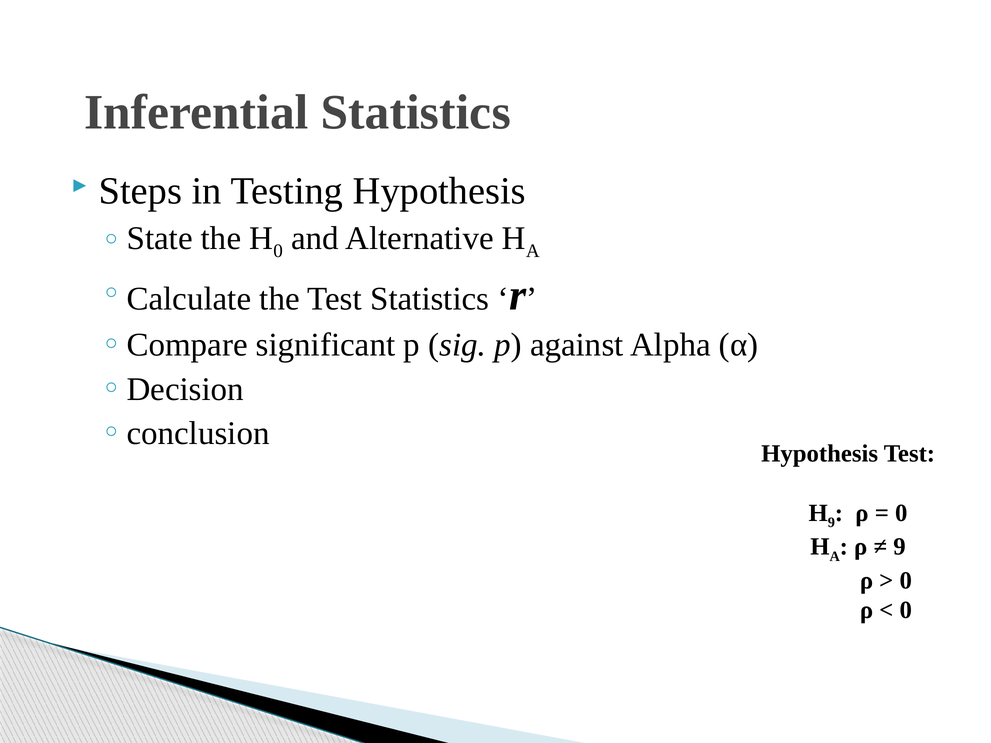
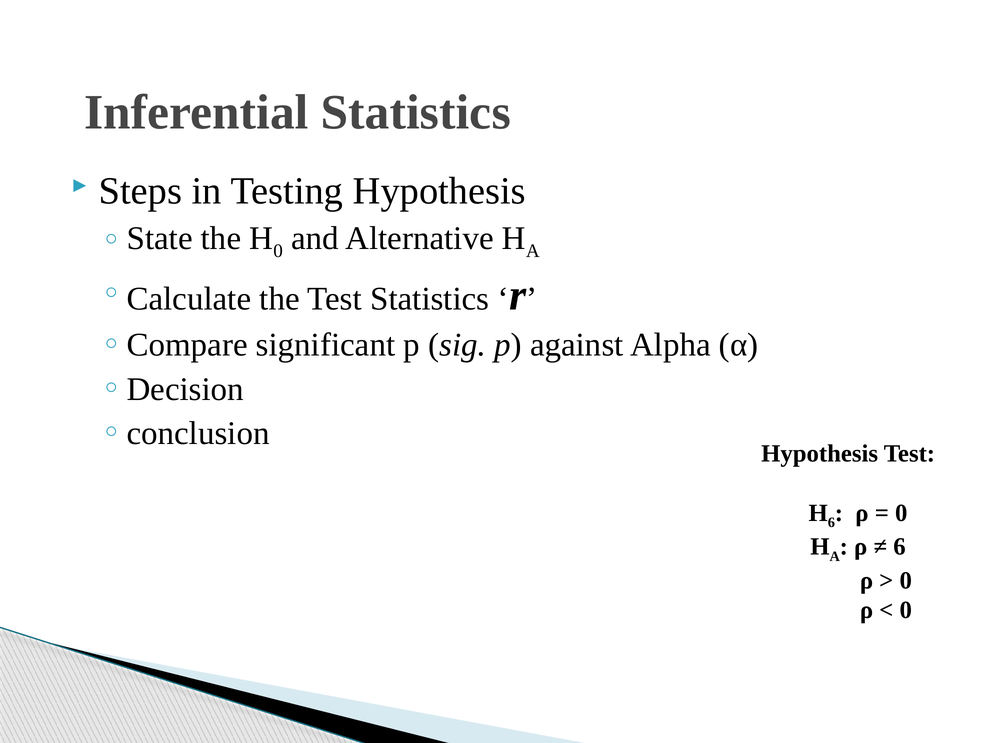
9: 9 -> 6 (831, 523)
9: 9 -> 6 (900, 547)
